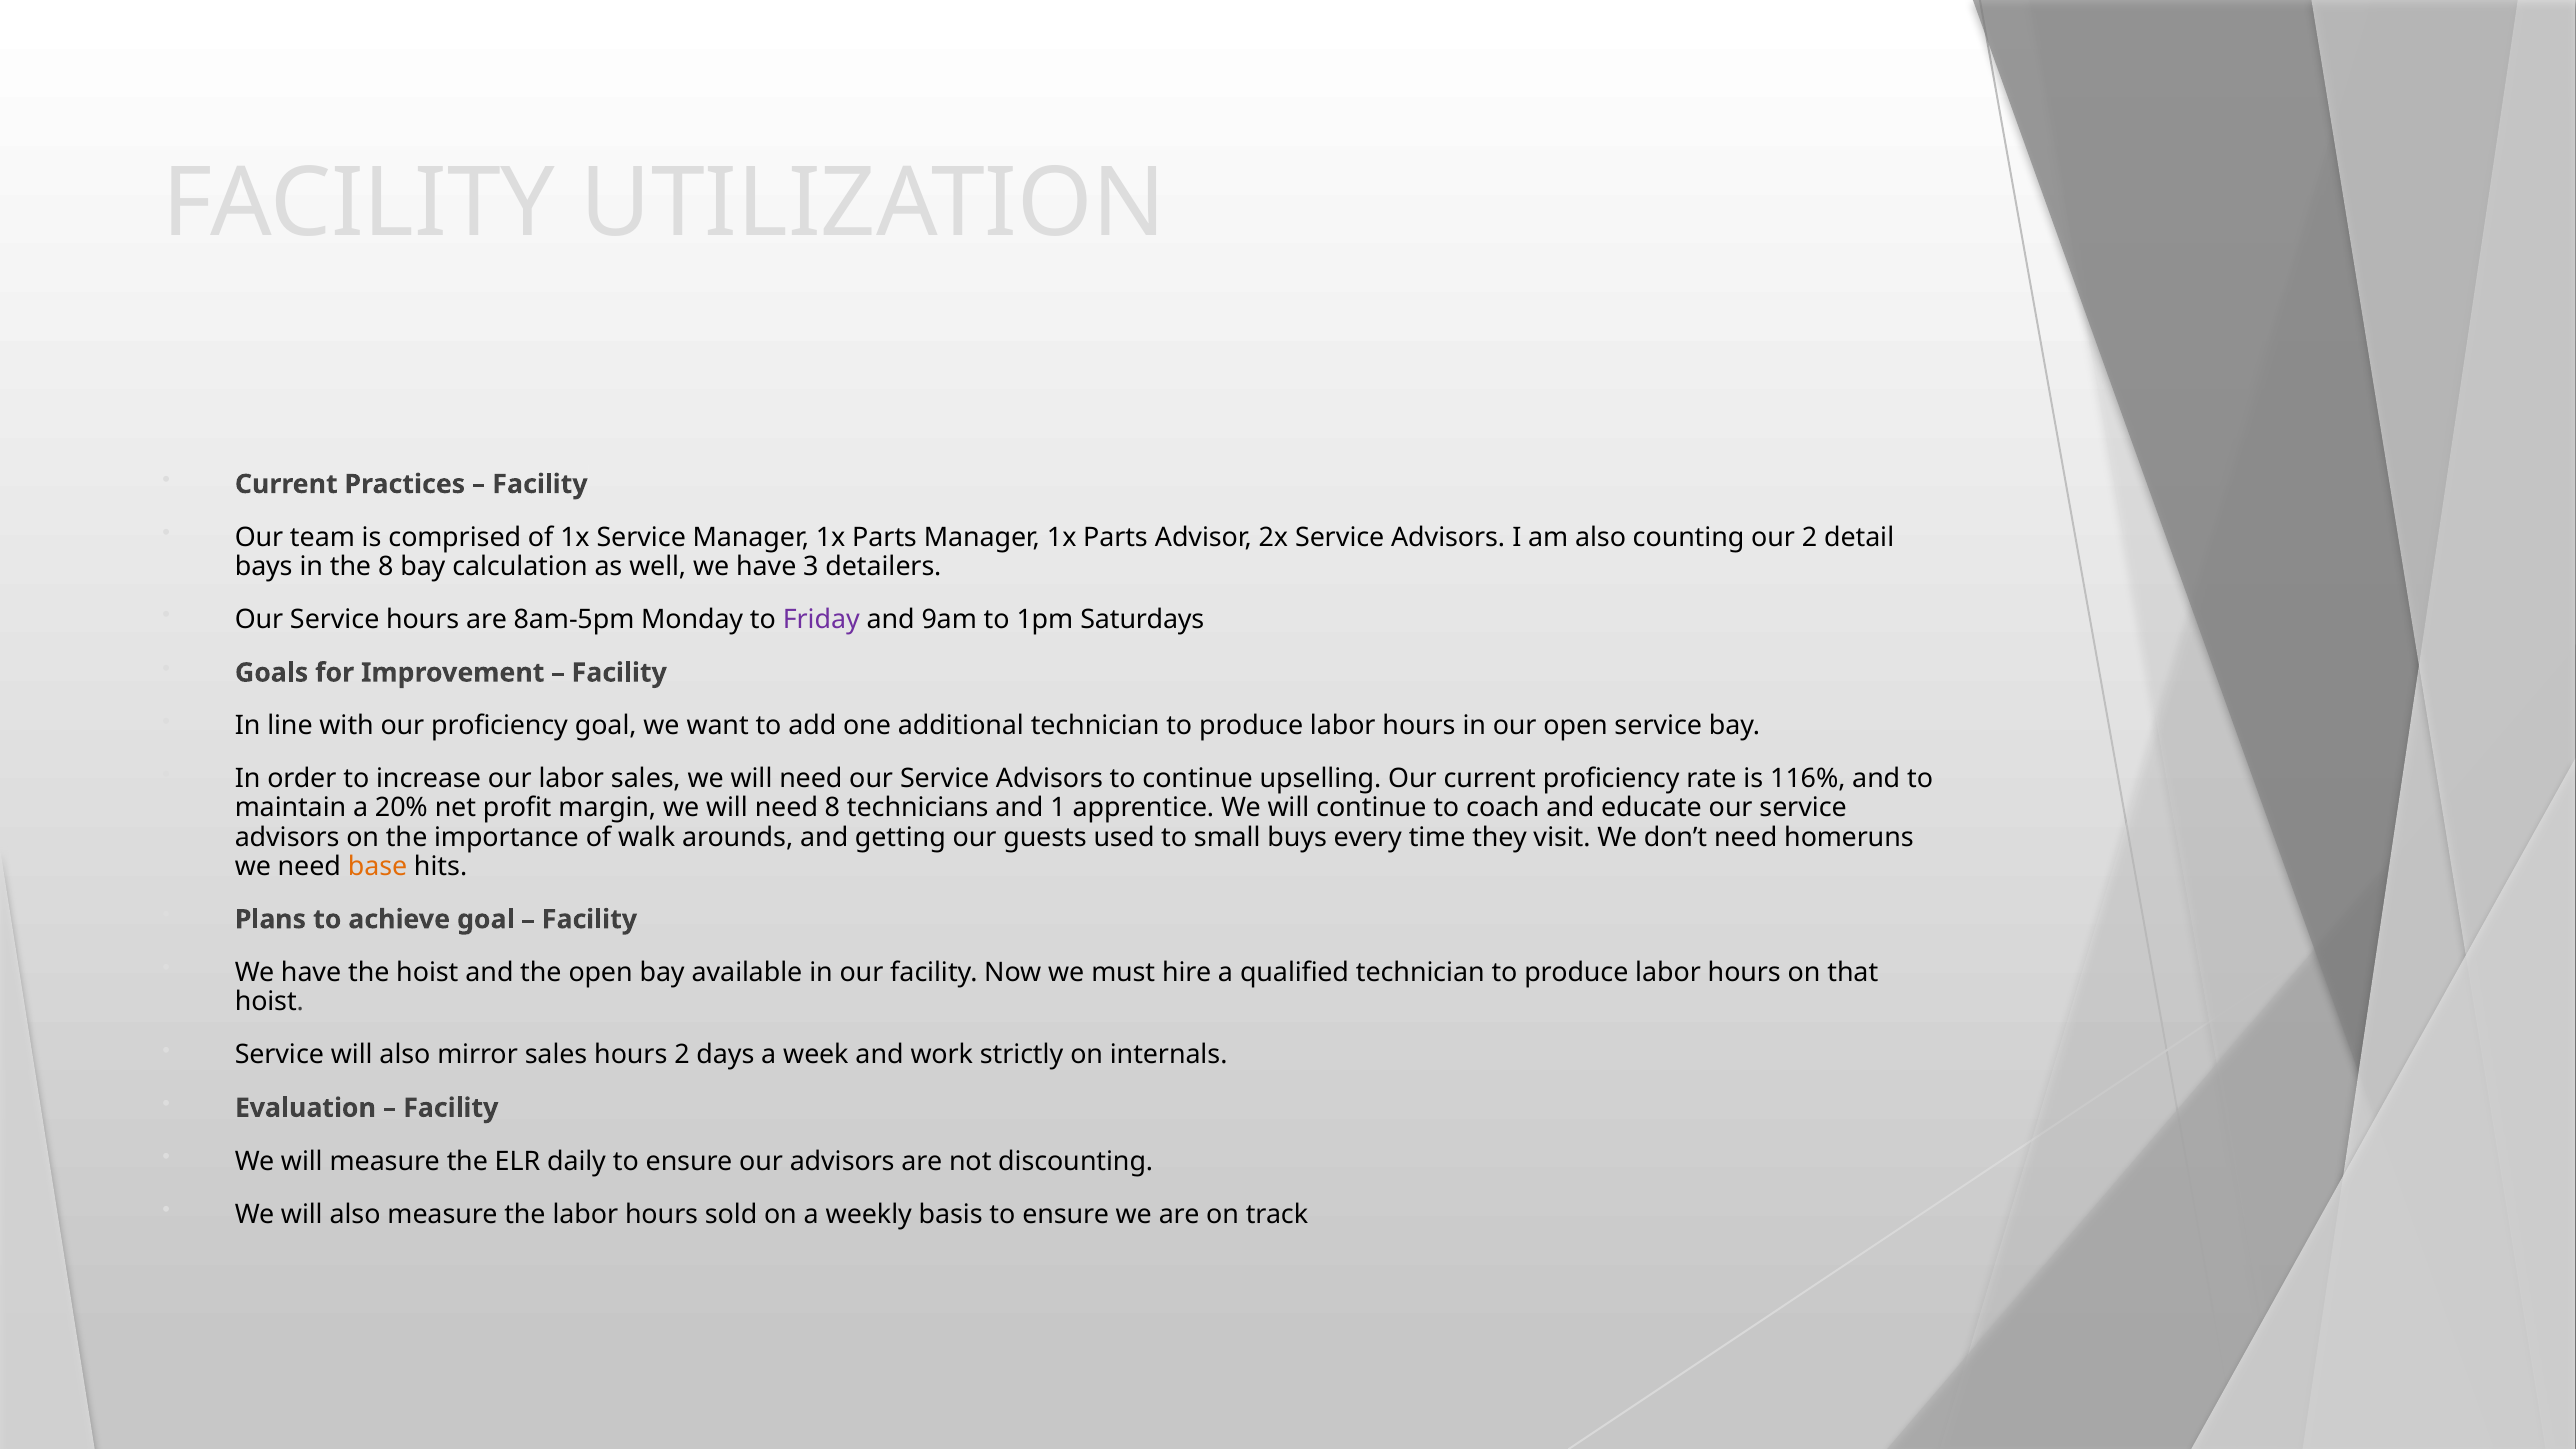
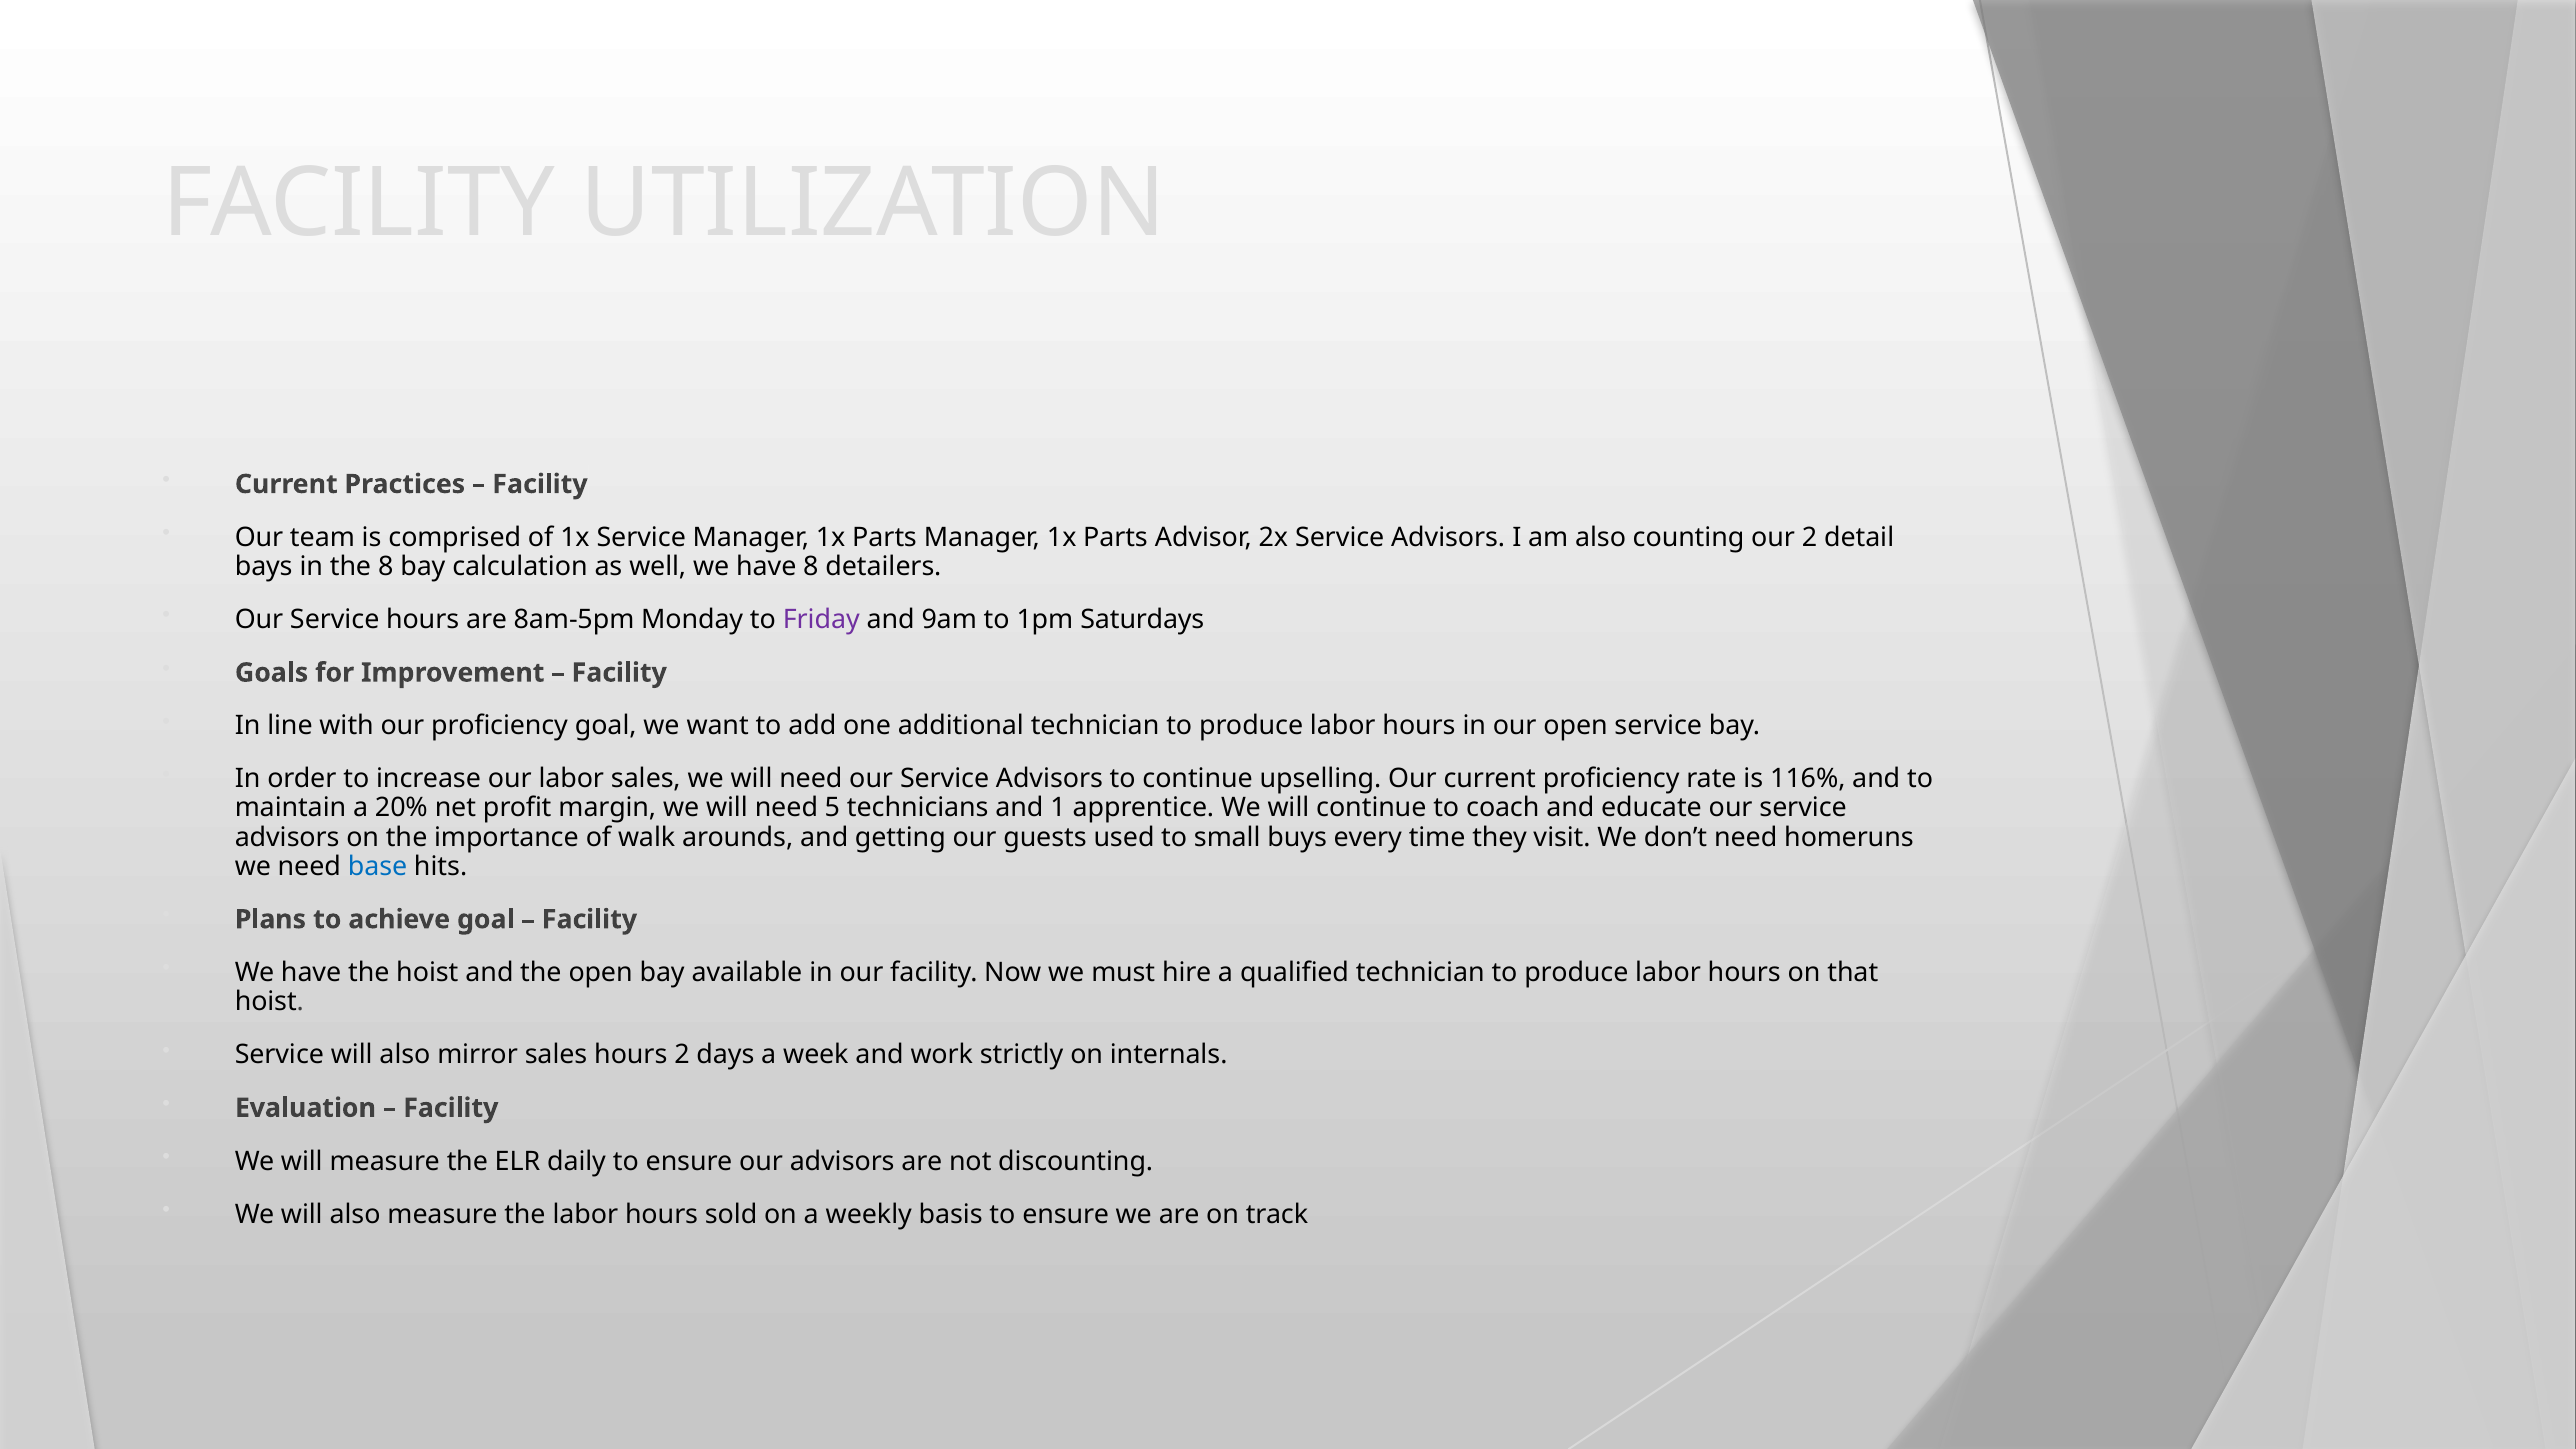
have 3: 3 -> 8 (811, 566)
need 8: 8 -> 5 (832, 808)
base colour: orange -> blue (378, 866)
